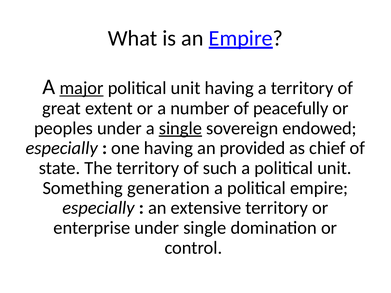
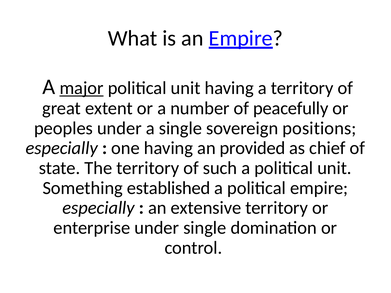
single underline: present -> none (180, 128)
endowed: endowed -> positions (319, 128)
generation: generation -> established (169, 188)
